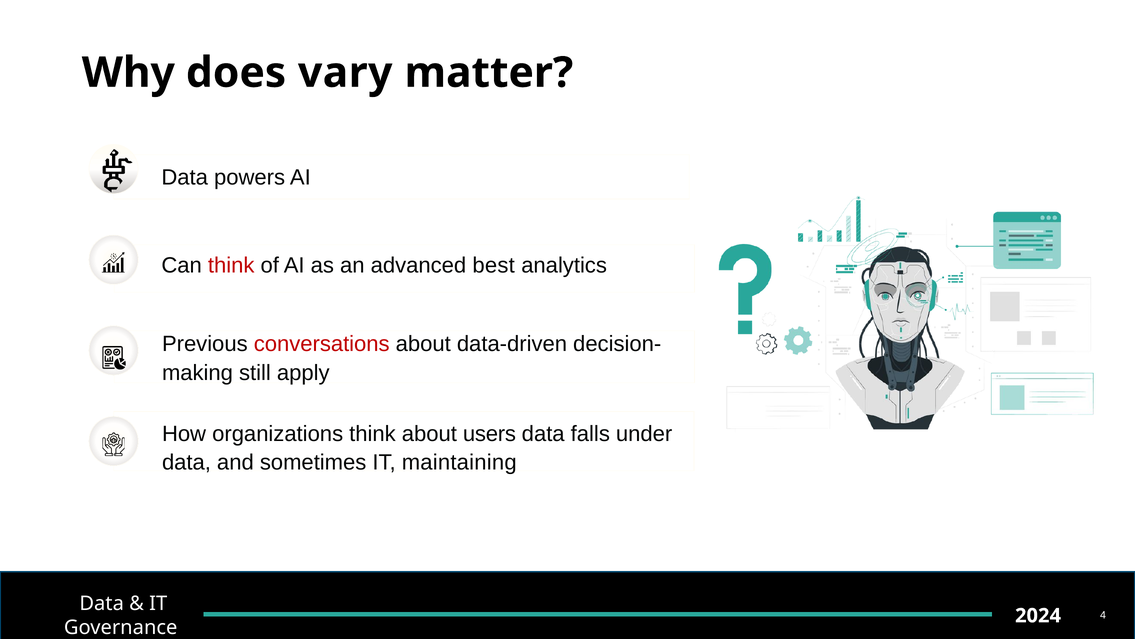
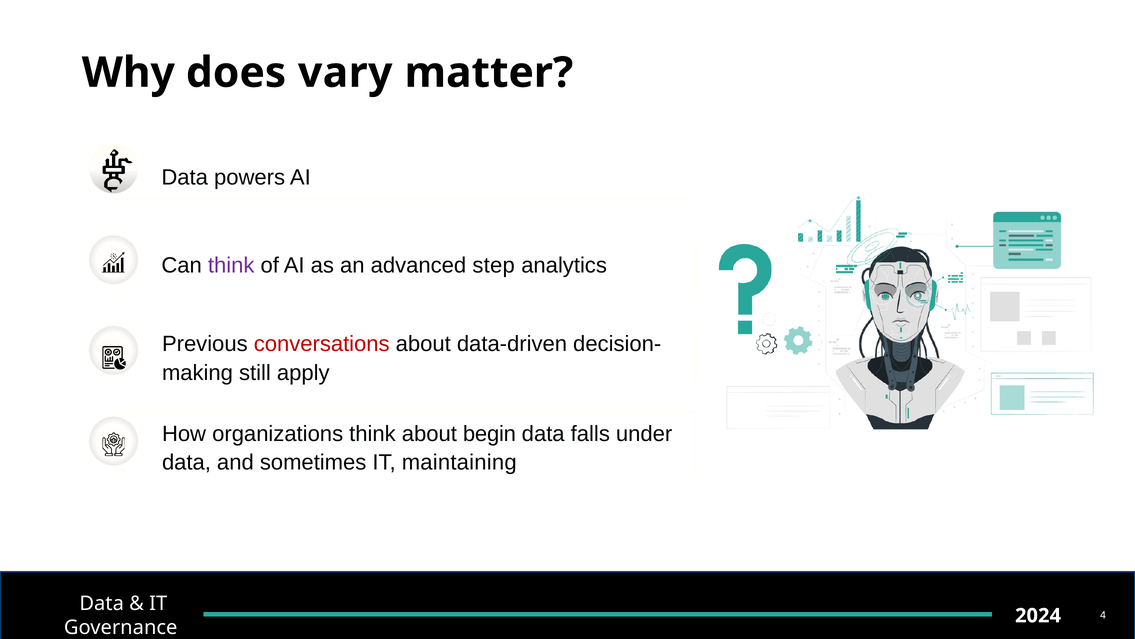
think colour: red -> purple (231, 265)
best: best -> step (494, 265)
users: users -> begin (489, 434)
